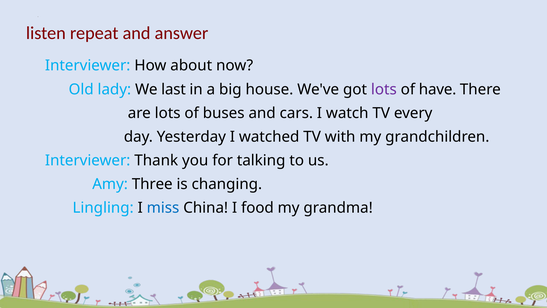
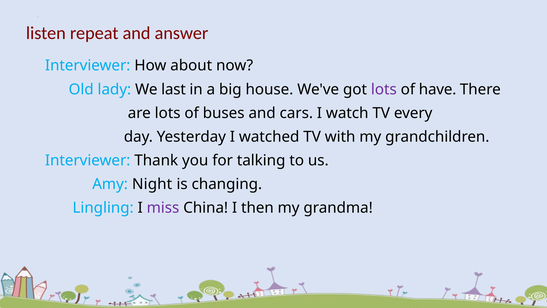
Three: Three -> Night (152, 184)
miss colour: blue -> purple (163, 208)
food: food -> then (257, 208)
